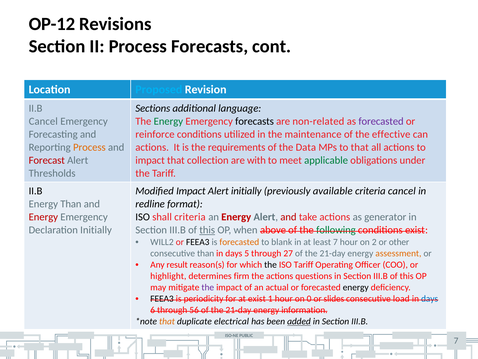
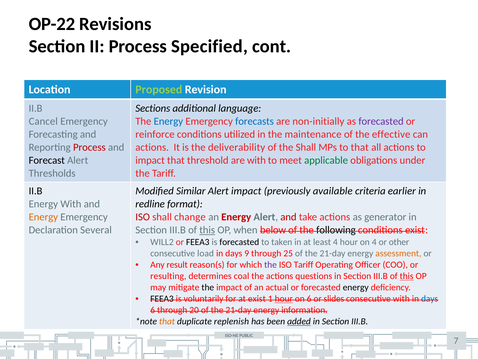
OP-12: OP-12 -> OP-22 (52, 24)
Process Forecasts: Forecasts -> Specified (209, 46)
Proposed colour: light blue -> light green (159, 89)
Energy colour: green -> blue (168, 121)
forecasts colour: black -> blue (255, 121)
non-related: non-related -> non-initially (318, 121)
Process colour: orange -> red (89, 147)
requirements: requirements -> deliverability (237, 147)
the Data: Data -> Shall (306, 147)
Forecast colour: red -> black (47, 160)
collection: collection -> threshold (208, 160)
Modified Impact: Impact -> Similar (191, 191)
Alert initially: initially -> impact (246, 191)
criteria cancel: cancel -> earlier (402, 191)
Energy Than: Than -> With (71, 204)
Energy colour: red -> orange (43, 217)
ISO colour: black -> red (143, 217)
shall criteria: criteria -> change (190, 217)
Declaration Initially: Initially -> Several (96, 230)
above: above -> below (273, 230)
following colour: green -> black (336, 230)
forecasted colour: orange -> black (239, 242)
blank: blank -> taken (282, 242)
least 7: 7 -> 4 (335, 242)
on 2: 2 -> 4 (374, 242)
consecutive than: than -> load (206, 253)
5: 5 -> 9 (247, 253)
27: 27 -> 25 (288, 253)
the colour: black -> purple (271, 264)
highlight: highlight -> resulting (168, 276)
firm: firm -> coal (242, 276)
this underline: none -> present (407, 276)
the colour: purple -> black (208, 287)
periodicity: periodicity -> voluntarily (204, 298)
hour underline: none -> present (284, 298)
on 0: 0 -> 6 (309, 298)
consecutive load: load -> with (401, 298)
56: 56 -> 20 (194, 310)
electrical: electrical -> replenish (231, 321)
